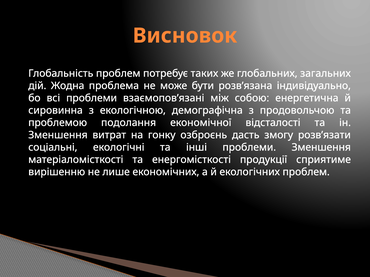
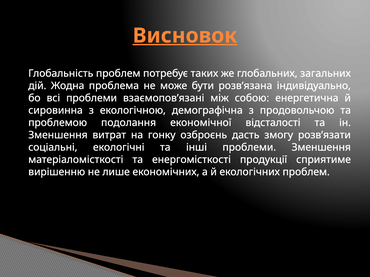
Висновок underline: none -> present (185, 36)
